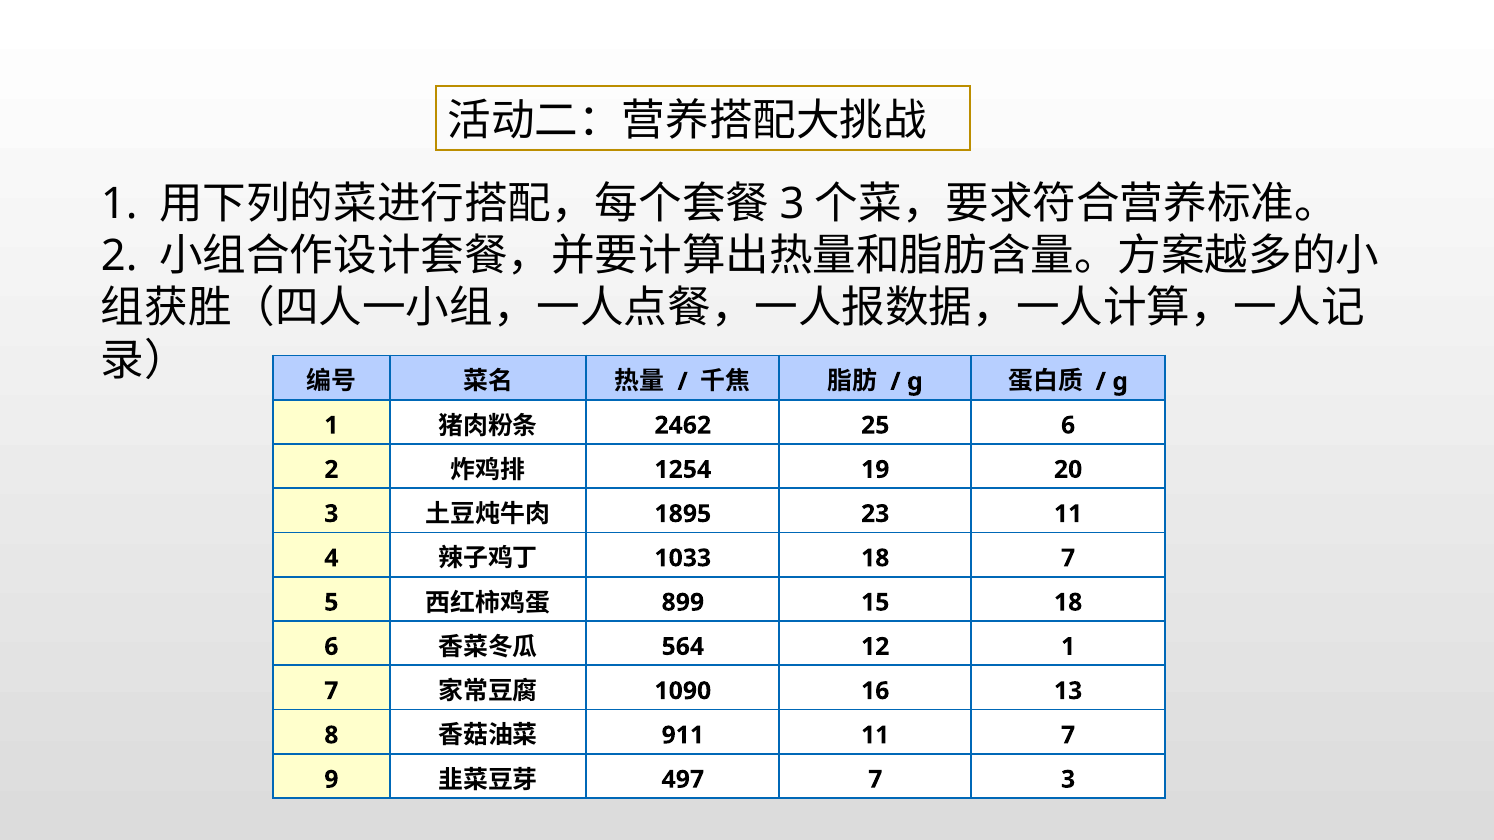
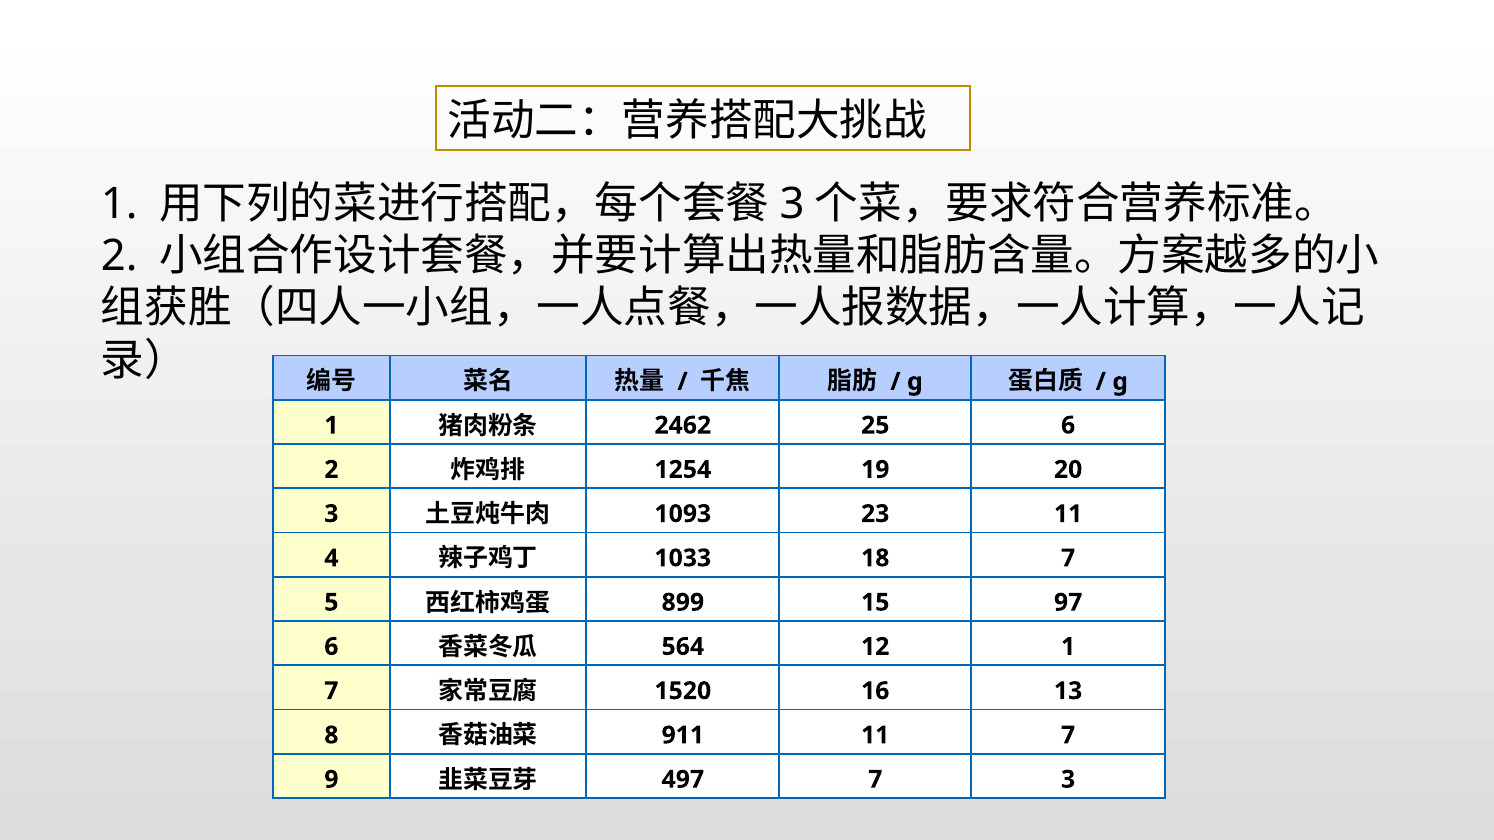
1895: 1895 -> 1093 (683, 514)
15 18: 18 -> 97 (1068, 603)
1090: 1090 -> 1520 (683, 691)
